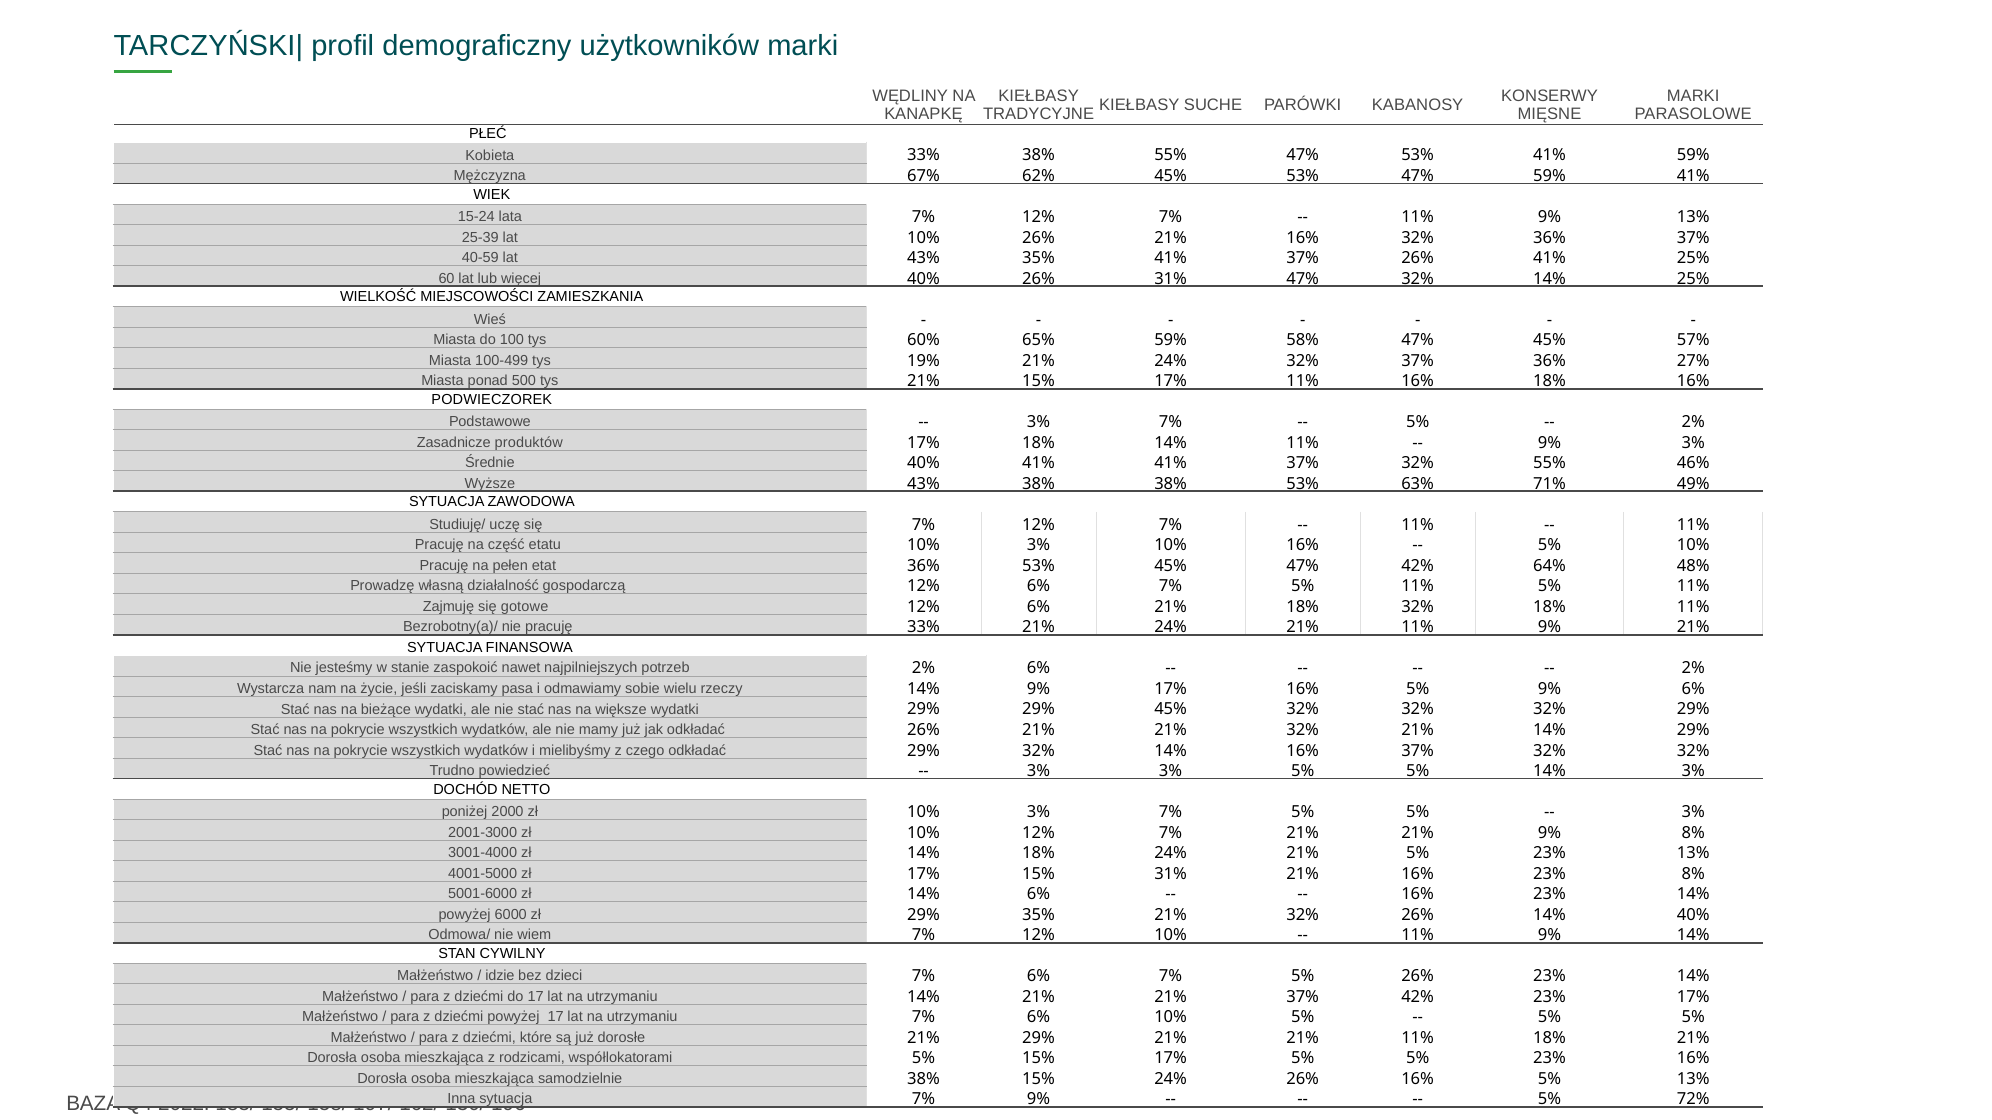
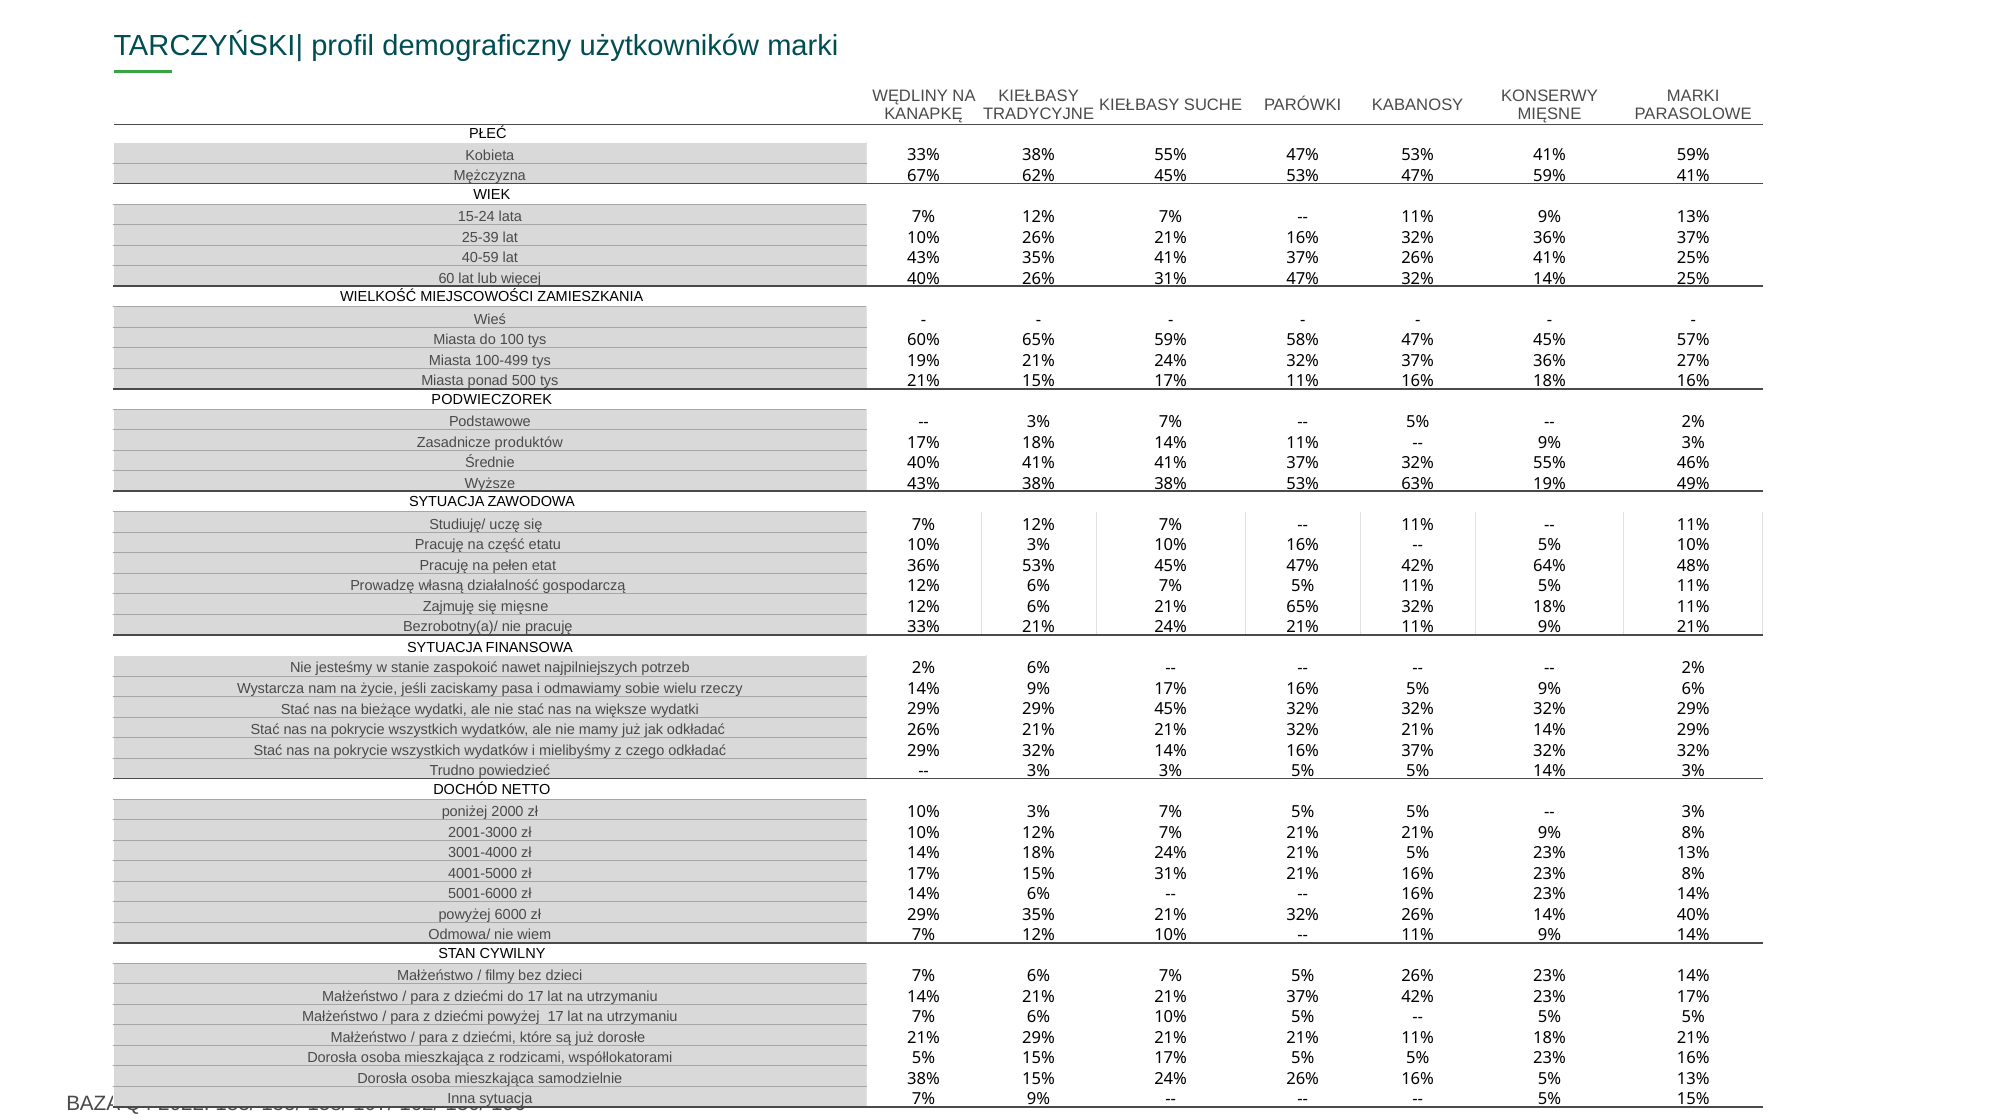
63% 71%: 71% -> 19% (1549, 484)
się gotowe: gotowe -> mięsne (525, 607)
21% 18%: 18% -> 65% (1303, 607)
idzie: idzie -> filmy (500, 976)
72%: 72% -> 15% (1693, 1100)
